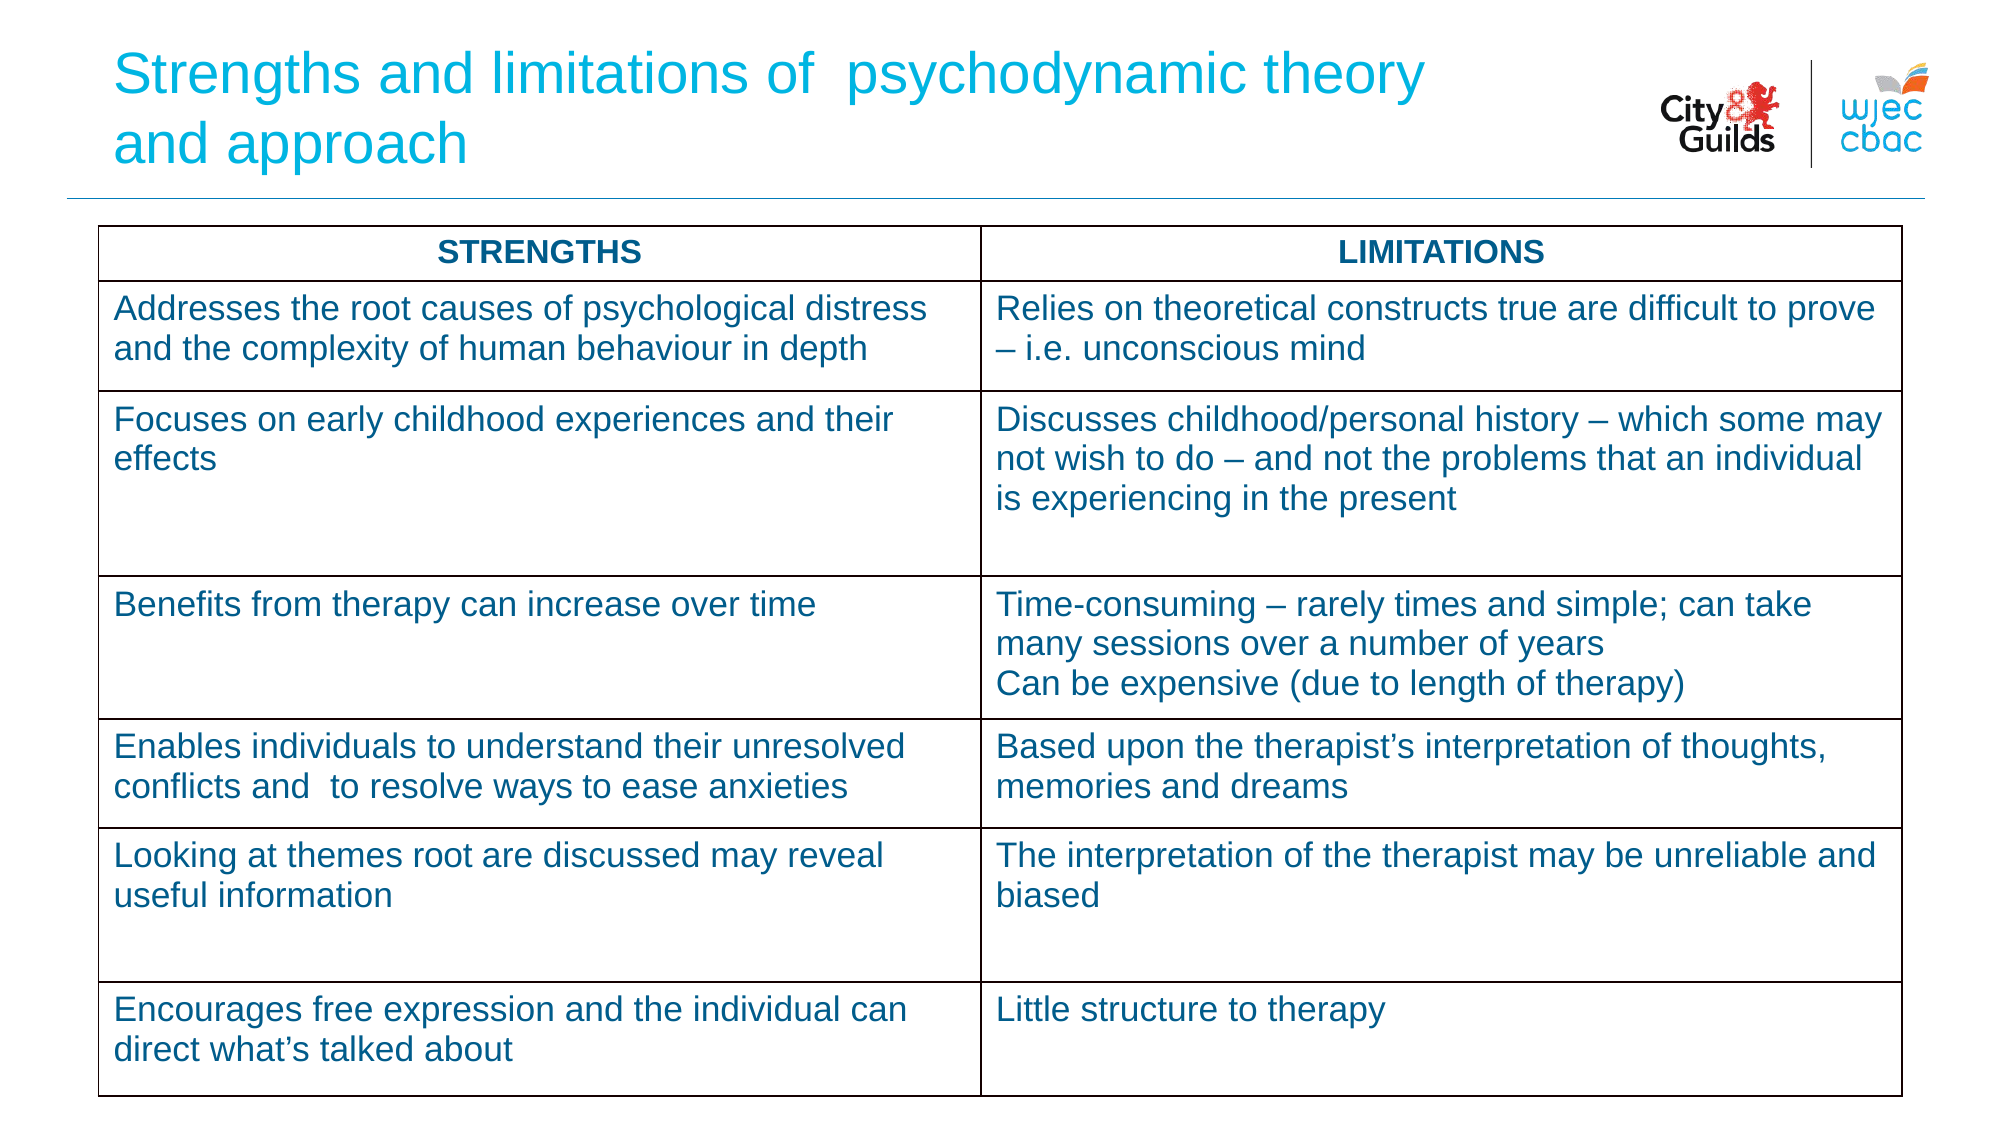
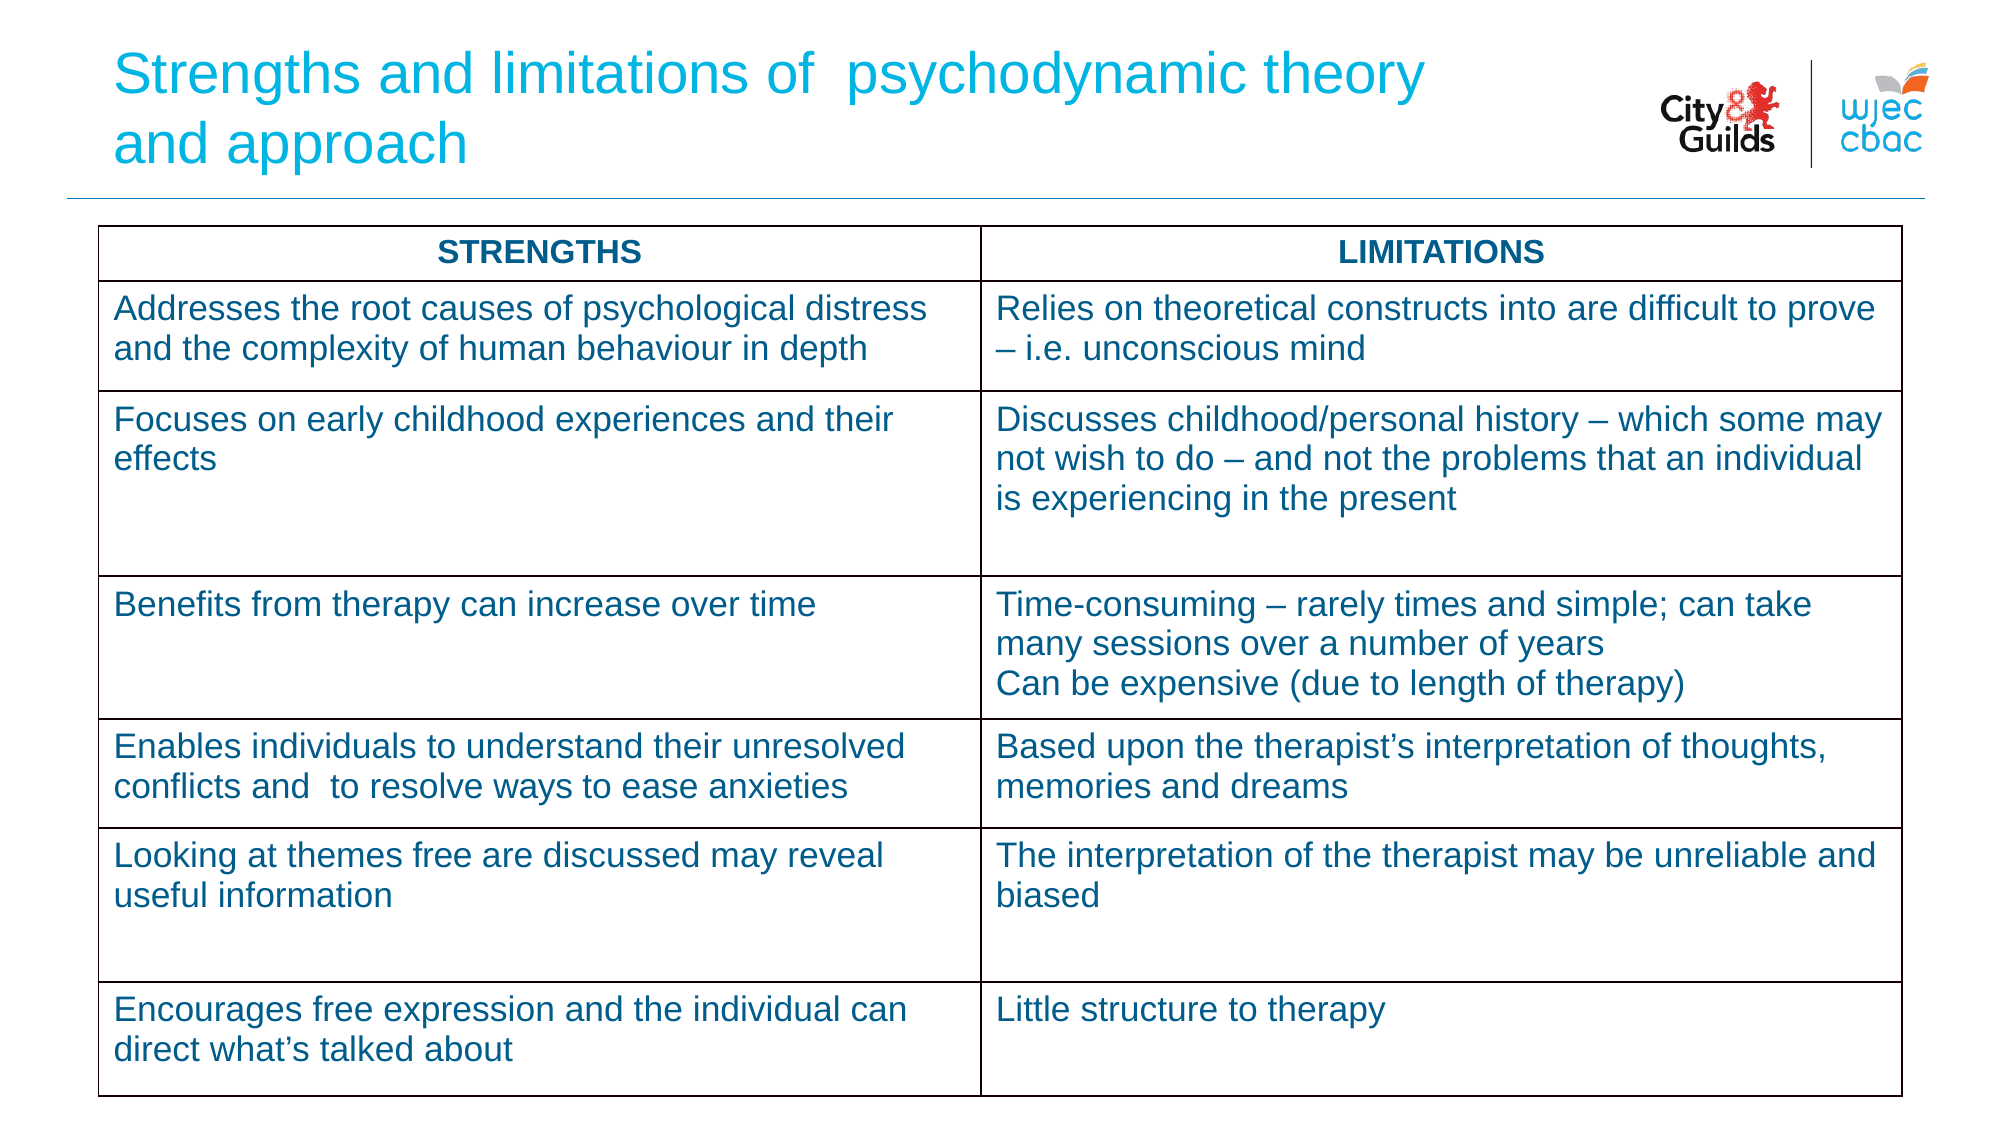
true: true -> into (1528, 309)
themes root: root -> free (443, 856)
